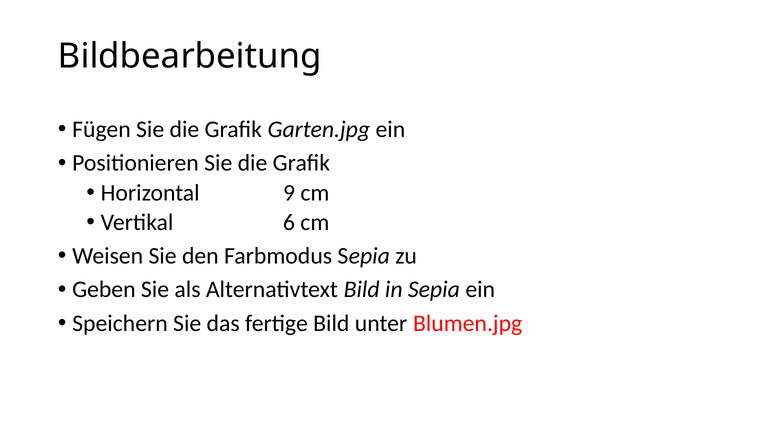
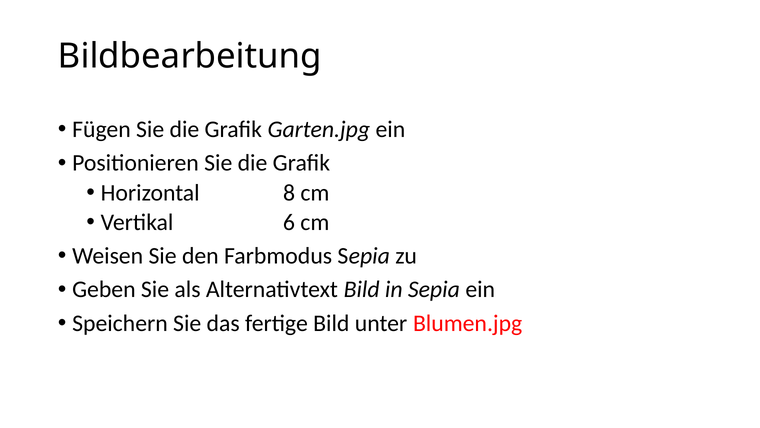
9: 9 -> 8 (289, 192)
